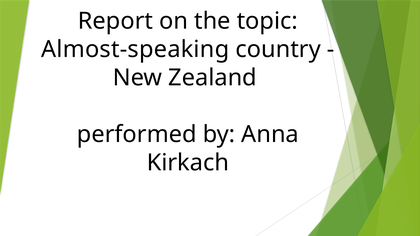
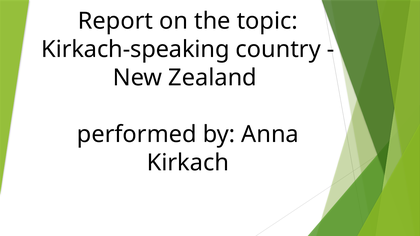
Almost-speaking: Almost-speaking -> Kirkach-speaking (135, 49)
